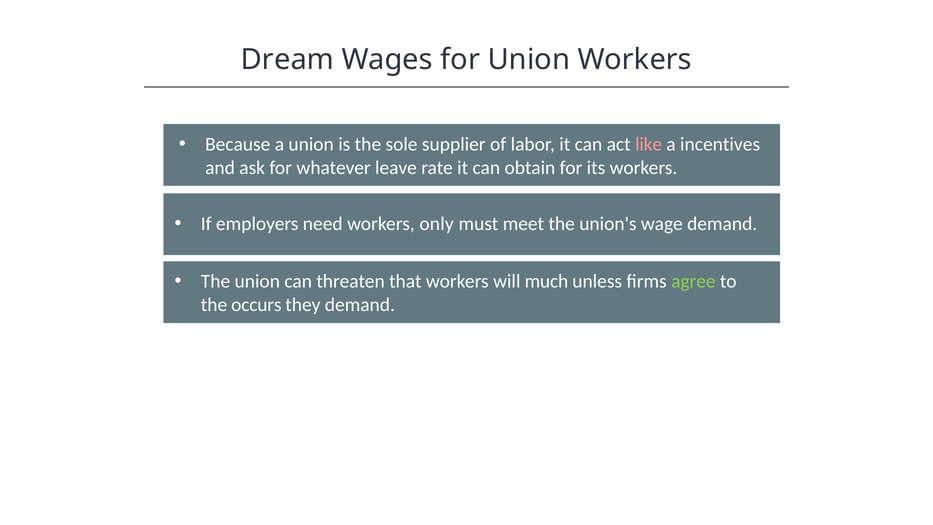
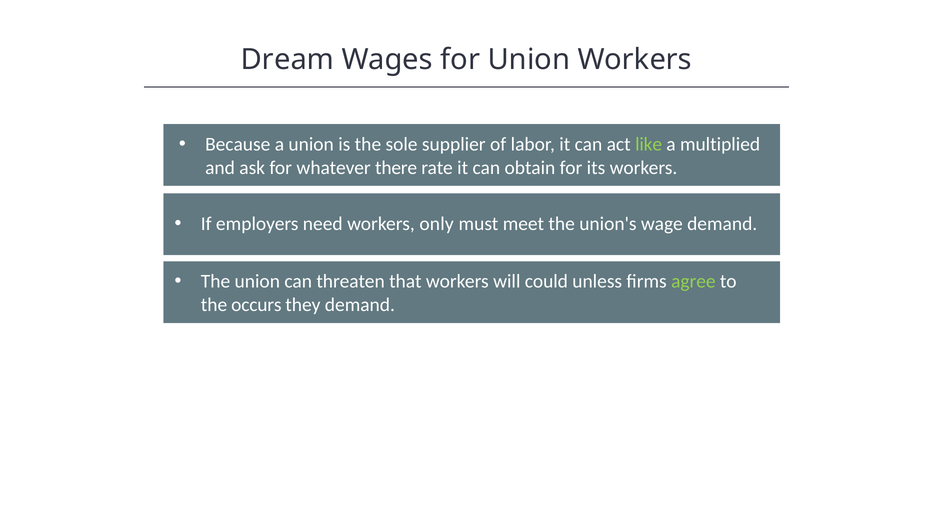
like colour: pink -> light green (649, 144)
incentives: incentives -> multiplied (720, 144)
leave: leave -> there (396, 168)
much: much -> could (546, 281)
